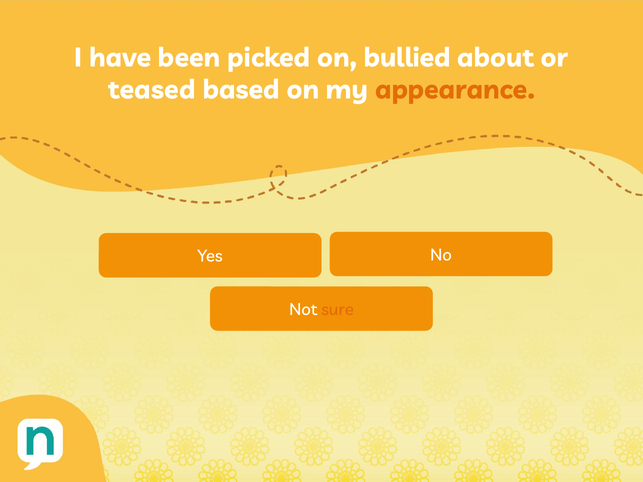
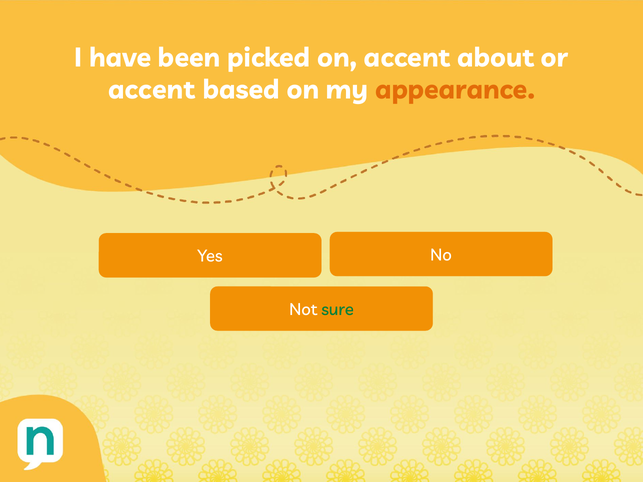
on bullied: bullied -> accent (407, 58)
teased: teased -> accent (152, 90)
sure colour: orange -> green (338, 310)
